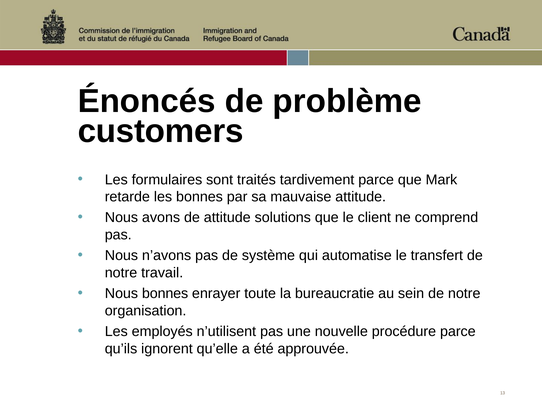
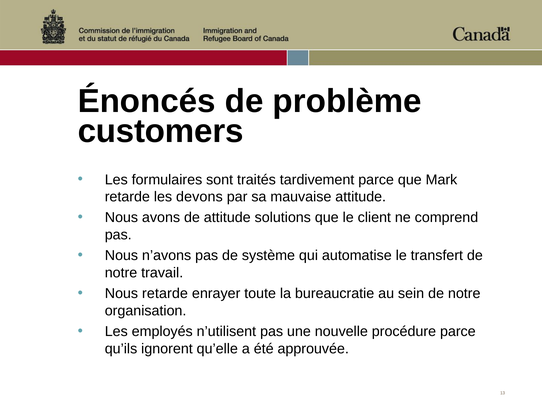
les bonnes: bonnes -> devons (199, 197)
Nous bonnes: bonnes -> retarde (165, 293)
